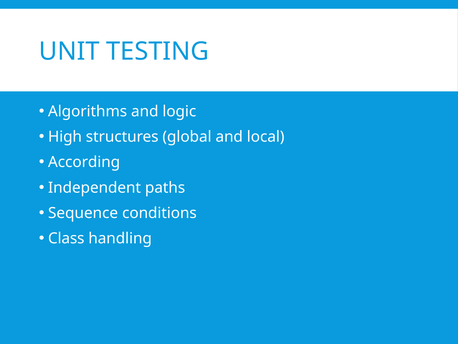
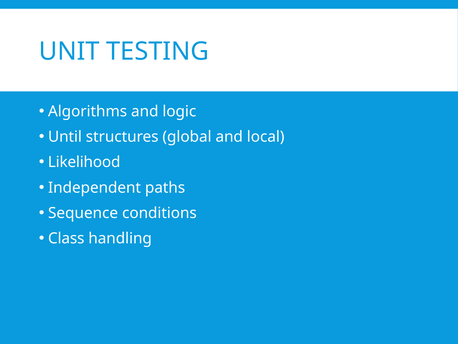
High: High -> Until (65, 137)
According: According -> Likelihood (84, 162)
